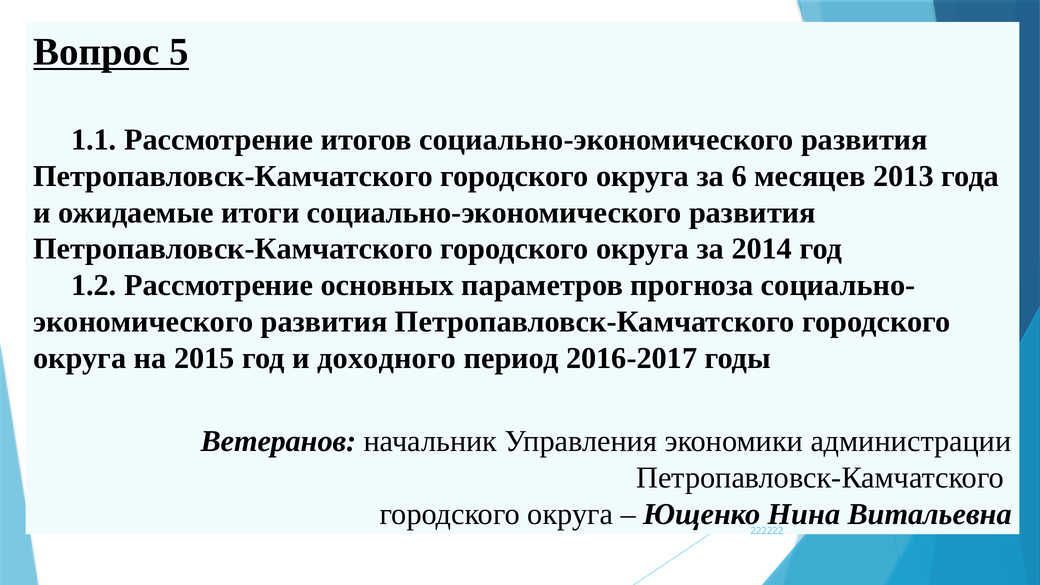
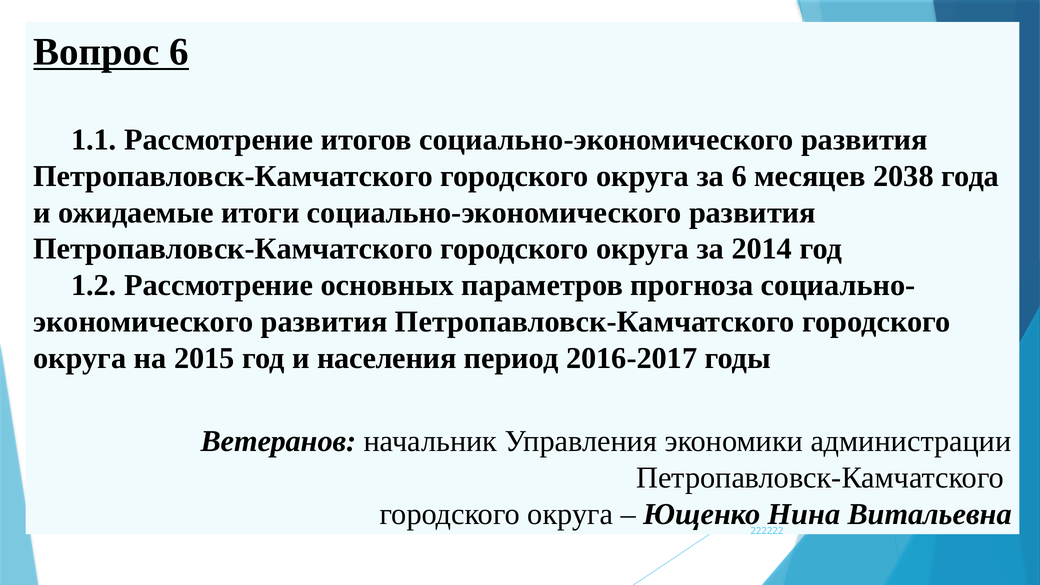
Вопрос 5: 5 -> 6 (179, 52)
2013: 2013 -> 2038 (904, 176)
доходного: доходного -> населения (387, 358)
